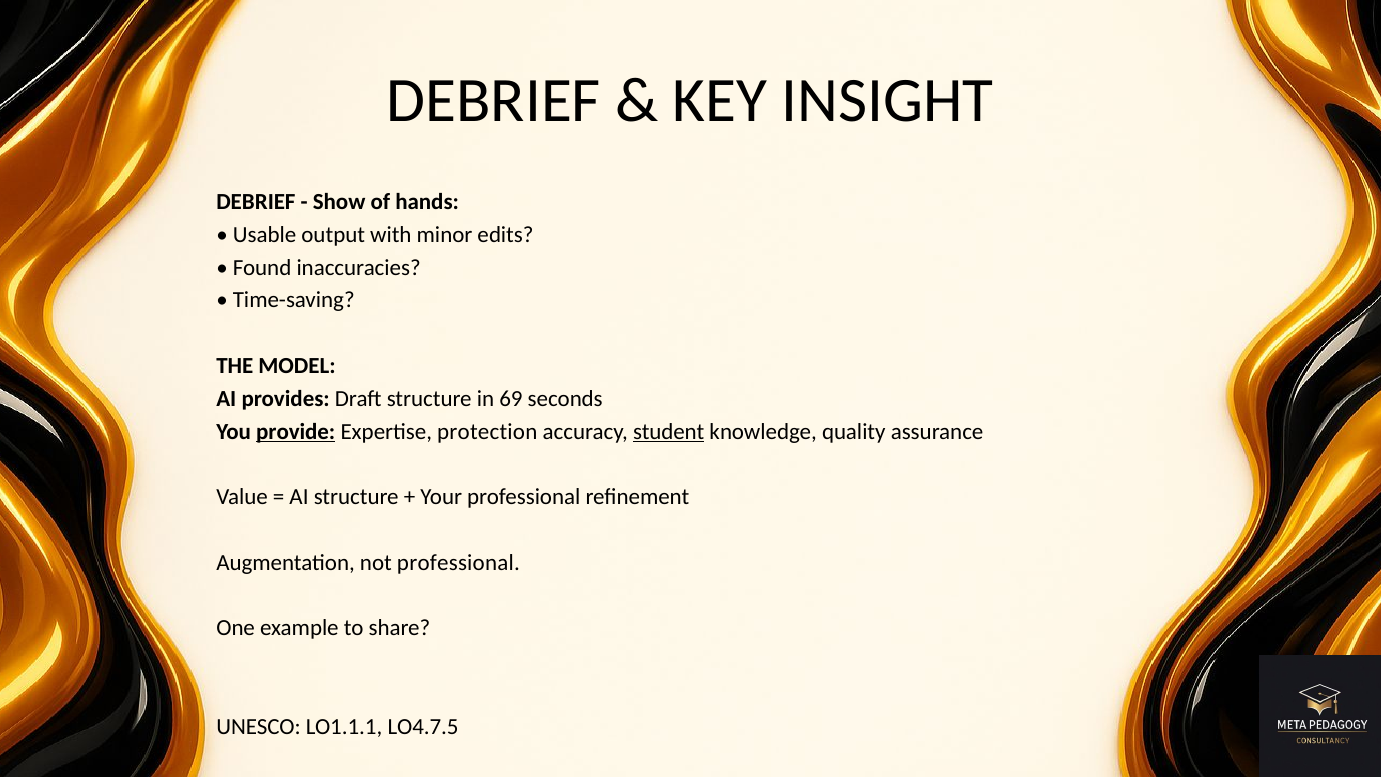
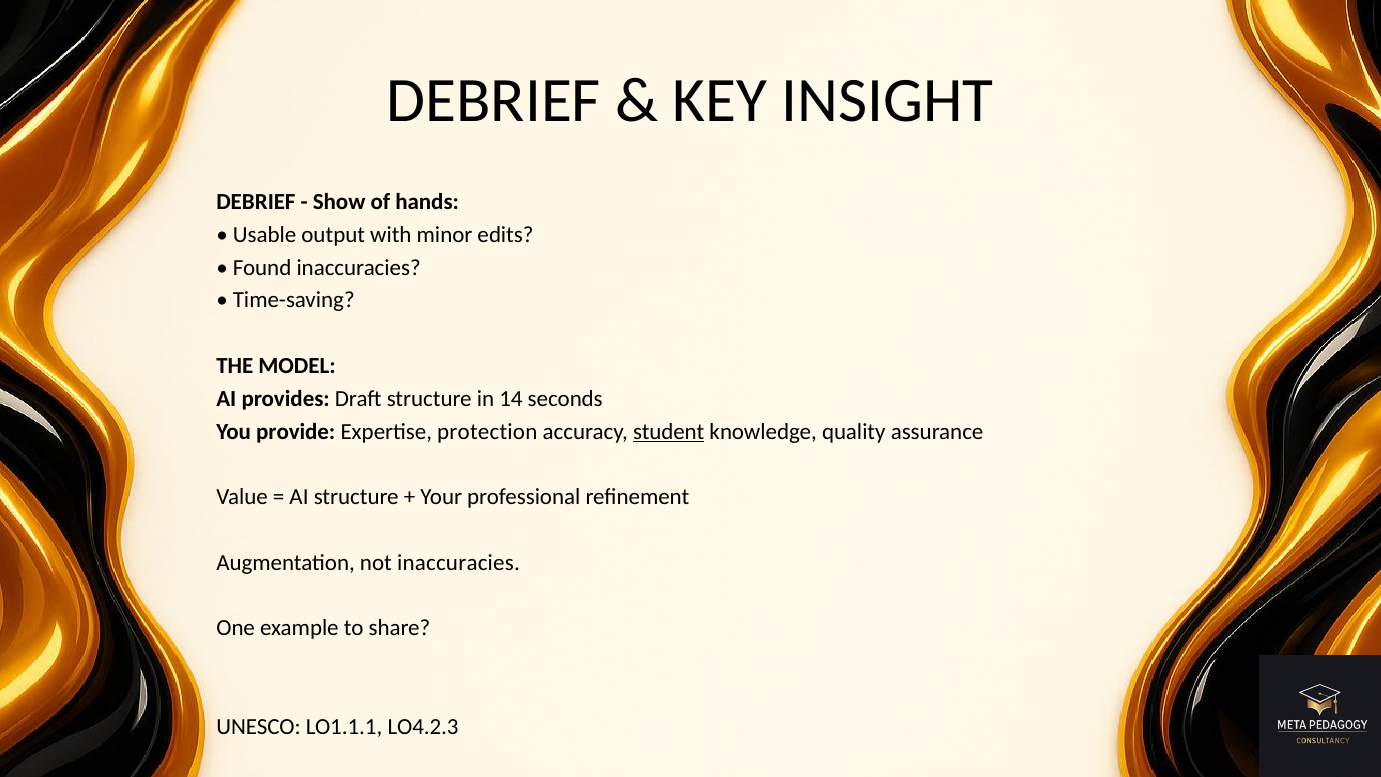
69: 69 -> 14 (511, 399)
provide underline: present -> none (296, 431)
not professional: professional -> inaccuracies (458, 562)
LO4.7.5: LO4.7.5 -> LO4.2.3 (423, 726)
